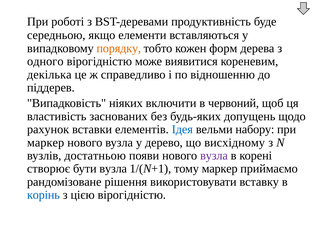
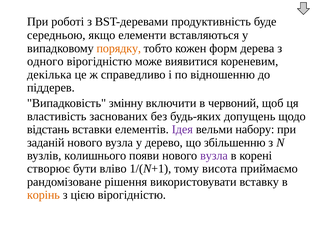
ніяких: ніяких -> змінну (126, 103)
рахунок: рахунок -> відстань (48, 129)
Ідея colour: blue -> purple (182, 129)
маркер: маркер -> заданій (46, 143)
висхідному: висхідному -> збільшенню (235, 143)
достатньою: достатньою -> колишнього (95, 156)
бути вузла: вузла -> вліво (113, 169)
тому маркер: маркер -> висота (220, 169)
корінь colour: blue -> orange (43, 195)
